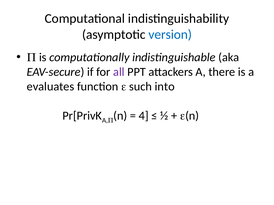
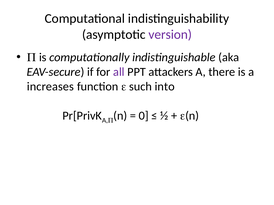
version colour: blue -> purple (170, 35)
evaluates: evaluates -> increases (50, 87)
4: 4 -> 0 (144, 116)
